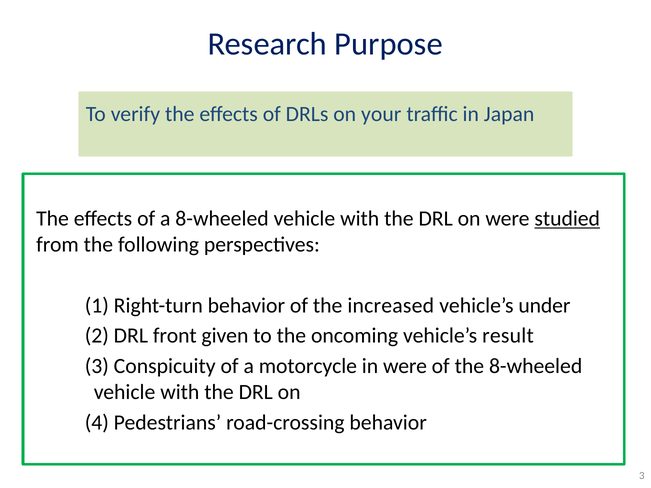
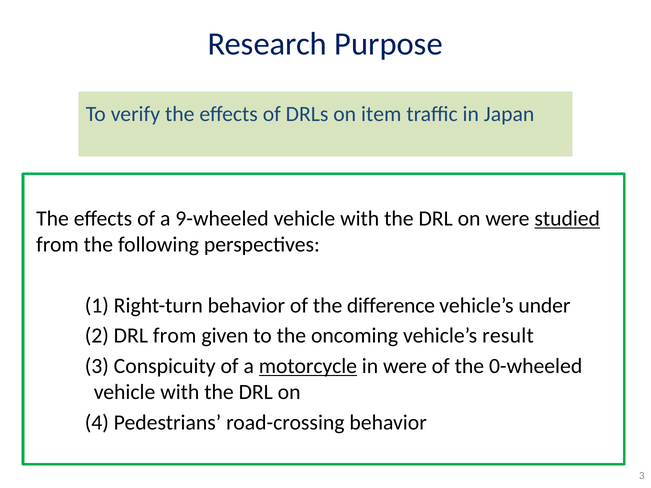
your: your -> item (381, 114)
a 8-wheeled: 8-wheeled -> 9-wheeled (222, 219)
increased: increased -> difference (391, 306)
DRL front: front -> from (175, 336)
motorcycle underline: none -> present (308, 366)
the 8-wheeled: 8-wheeled -> 0-wheeled (536, 366)
